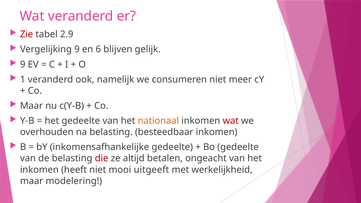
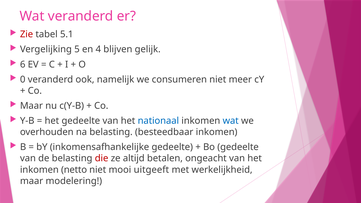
2.9: 2.9 -> 5.1 (67, 34)
Vergelijking 9: 9 -> 5 (77, 49)
6: 6 -> 4 (98, 49)
9: 9 -> 6 (23, 64)
1: 1 -> 0 (23, 79)
nationaal colour: orange -> blue (158, 121)
wat colour: red -> blue (231, 121)
heeft: heeft -> netto (74, 170)
